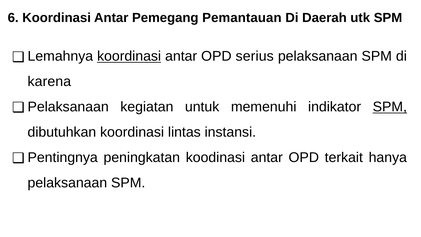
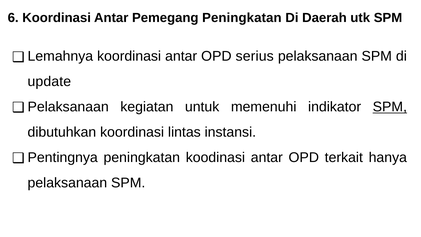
Pemegang Pemantauan: Pemantauan -> Peningkatan (242, 18)
koordinasi underline: present -> none (129, 56)
karena: karena -> update (49, 82)
